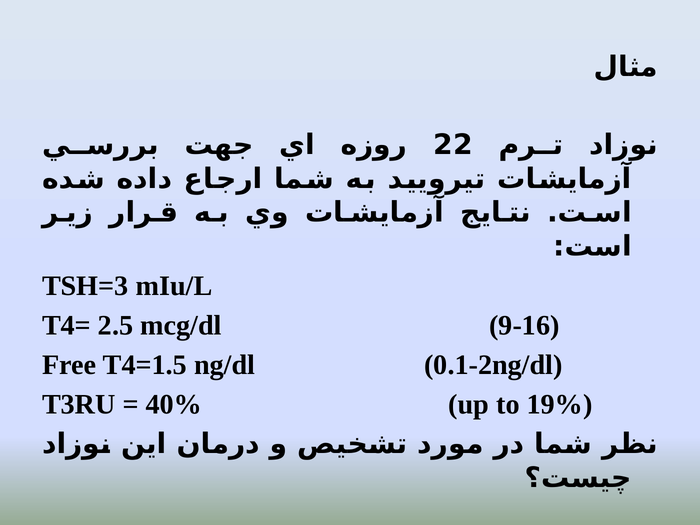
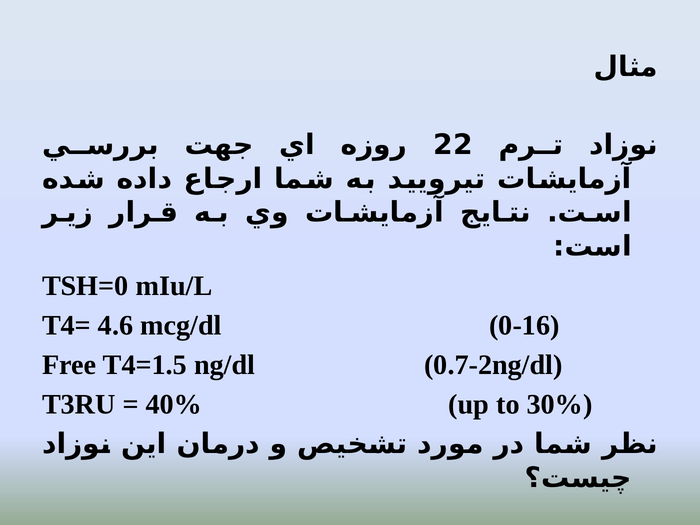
TSH=3: TSH=3 -> TSH=0 (85, 286)
2.5: 2.5 -> 4.6 (116, 325)
9-16: 9-16 -> 0-16 (524, 325)
0.1-2ng/dl: 0.1-2ng/dl -> 0.7-2ng/dl (493, 365)
19%: 19% -> 30% (560, 404)
